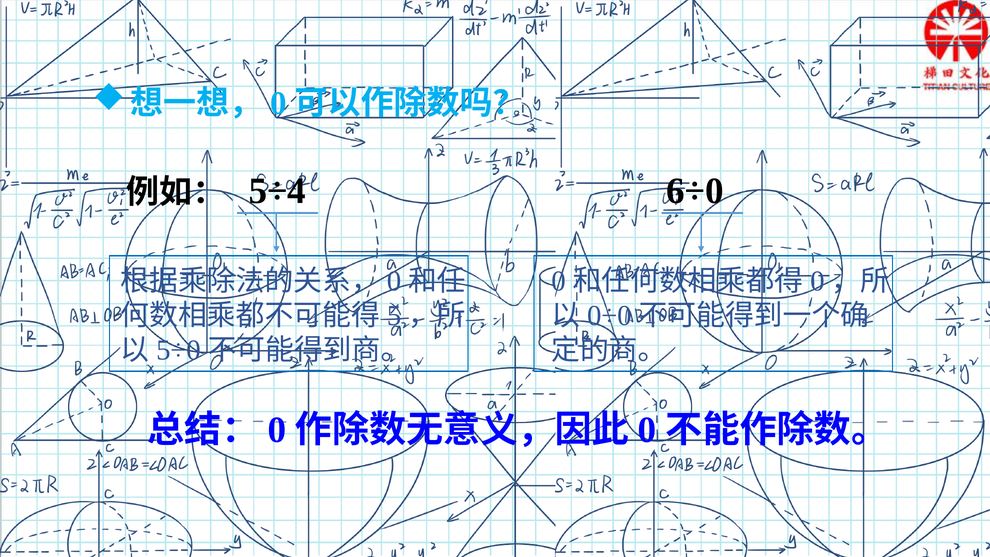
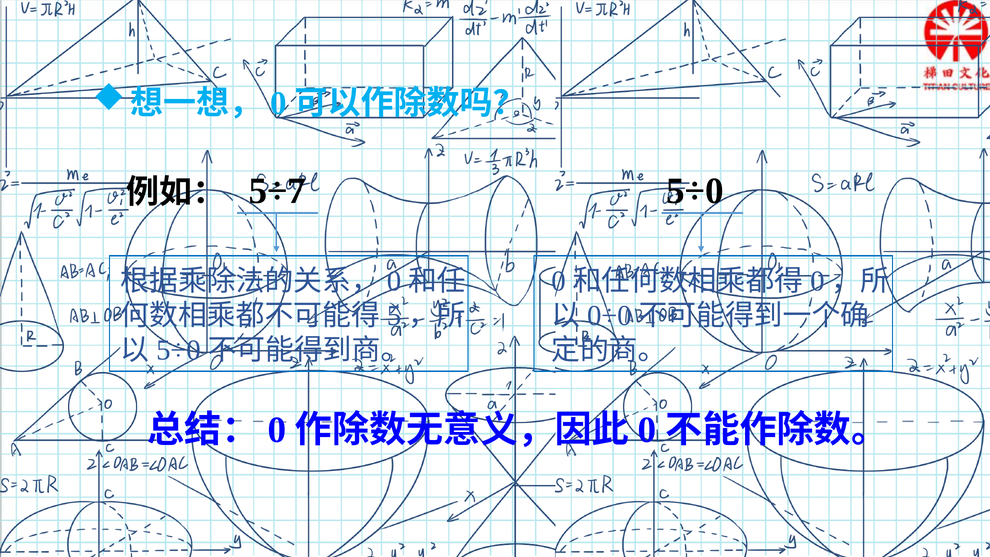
6÷0: 6÷0 -> 5÷0 (695, 191)
5÷4: 5÷4 -> 5÷7 (277, 191)
